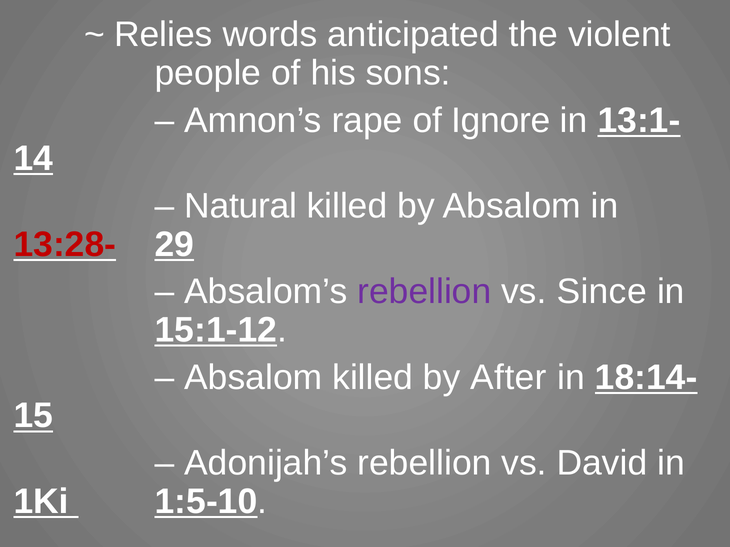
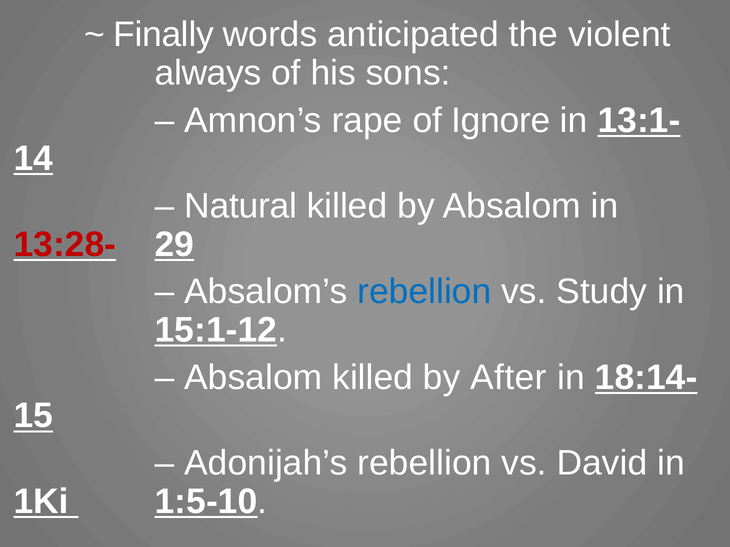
Relies: Relies -> Finally (164, 35)
people: people -> always (208, 73)
rebellion colour: purple -> blue (424, 292)
Since: Since -> Study (602, 292)
